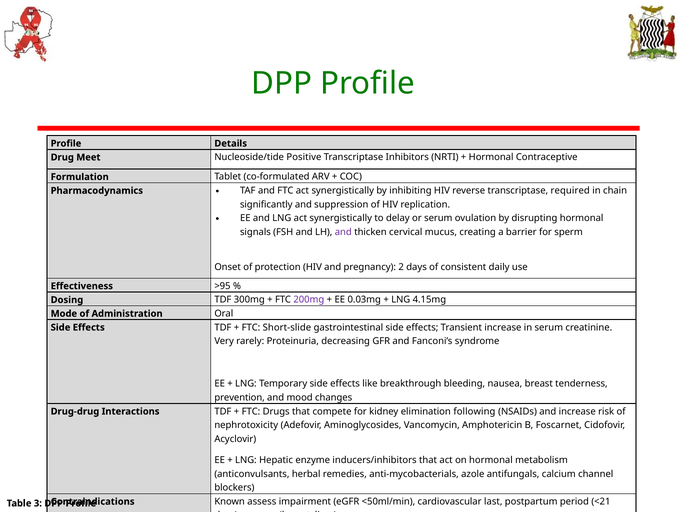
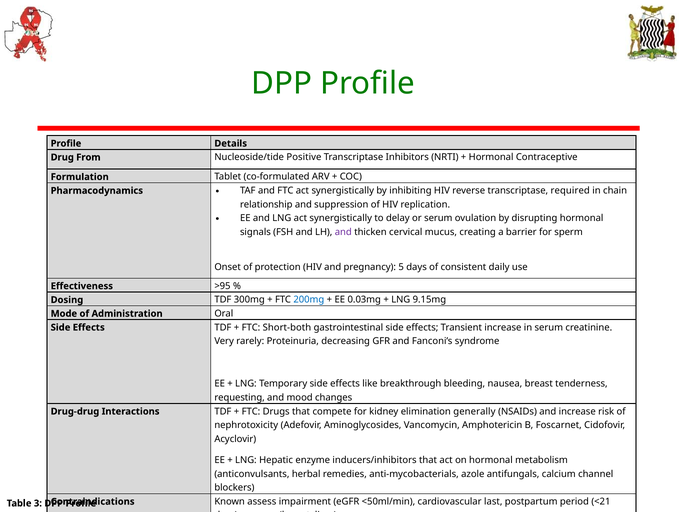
Meet: Meet -> From (88, 157)
significantly: significantly -> relationship (266, 205)
2: 2 -> 5 (401, 267)
200mg colour: purple -> blue (309, 300)
4.15mg: 4.15mg -> 9.15mg (429, 300)
Short-slide: Short-slide -> Short-both (287, 328)
prevention: prevention -> requesting (240, 398)
following: following -> generally (474, 412)
